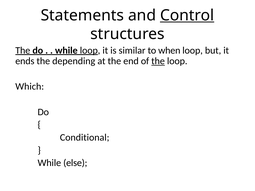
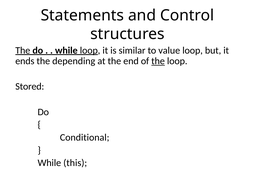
Control underline: present -> none (187, 15)
when: when -> value (169, 50)
Which: Which -> Stored (30, 87)
else: else -> this (75, 163)
